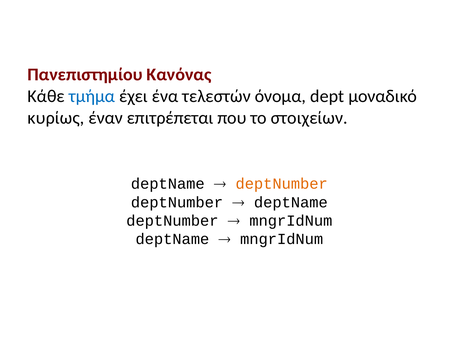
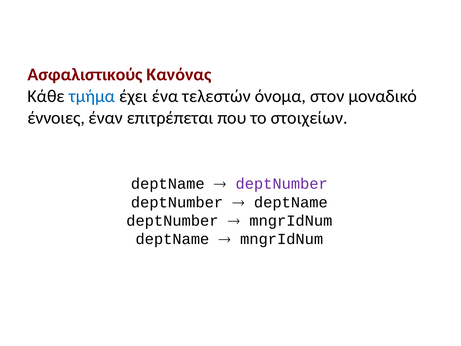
Πανεπιστημίου: Πανεπιστημίου -> Ασφαλιστικούς (85, 75)
dept: dept -> στον (327, 96)
κυρίως: κυρίως -> έννοιες (56, 118)
deptNumber colour: orange -> purple (282, 184)
